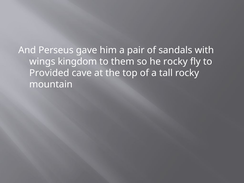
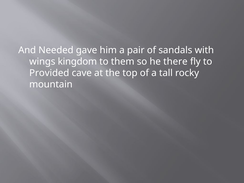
Perseus: Perseus -> Needed (56, 50)
he rocky: rocky -> there (175, 62)
